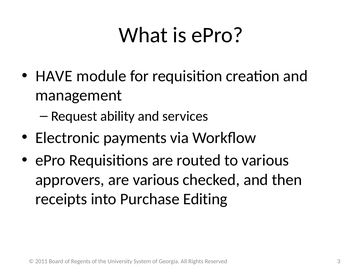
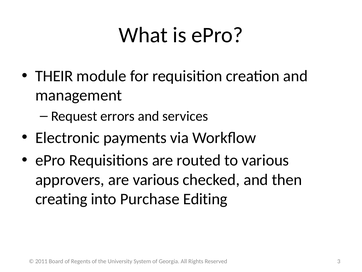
HAVE: HAVE -> THEIR (54, 76)
ability: ability -> errors (118, 116)
receipts: receipts -> creating (61, 199)
